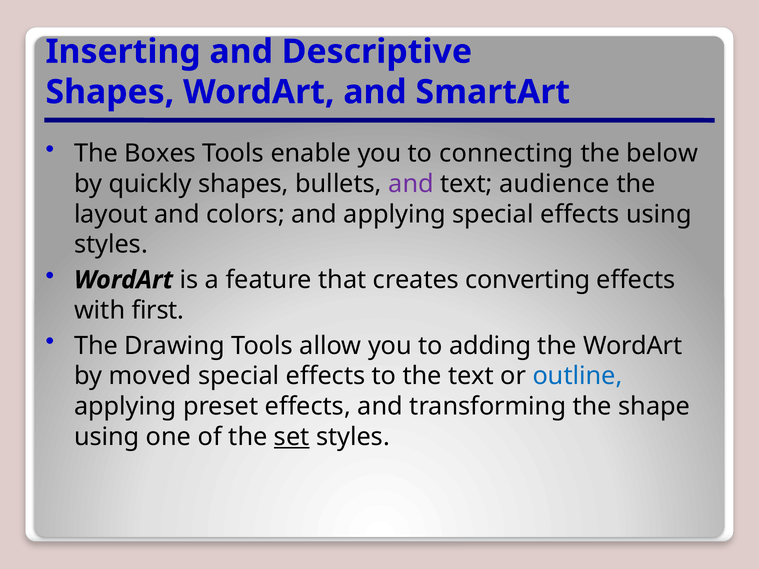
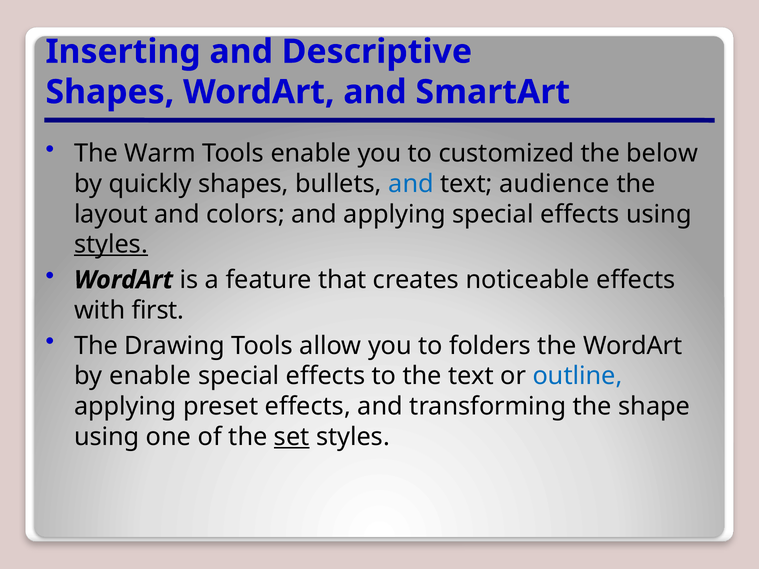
Boxes: Boxes -> Warm (160, 154)
connecting: connecting -> customized (507, 154)
and colour: purple -> blue (411, 184)
styles underline: none -> present (111, 245)
converting: converting -> noticeable (528, 280)
adding: adding -> folders (490, 346)
by moved: moved -> enable (150, 376)
